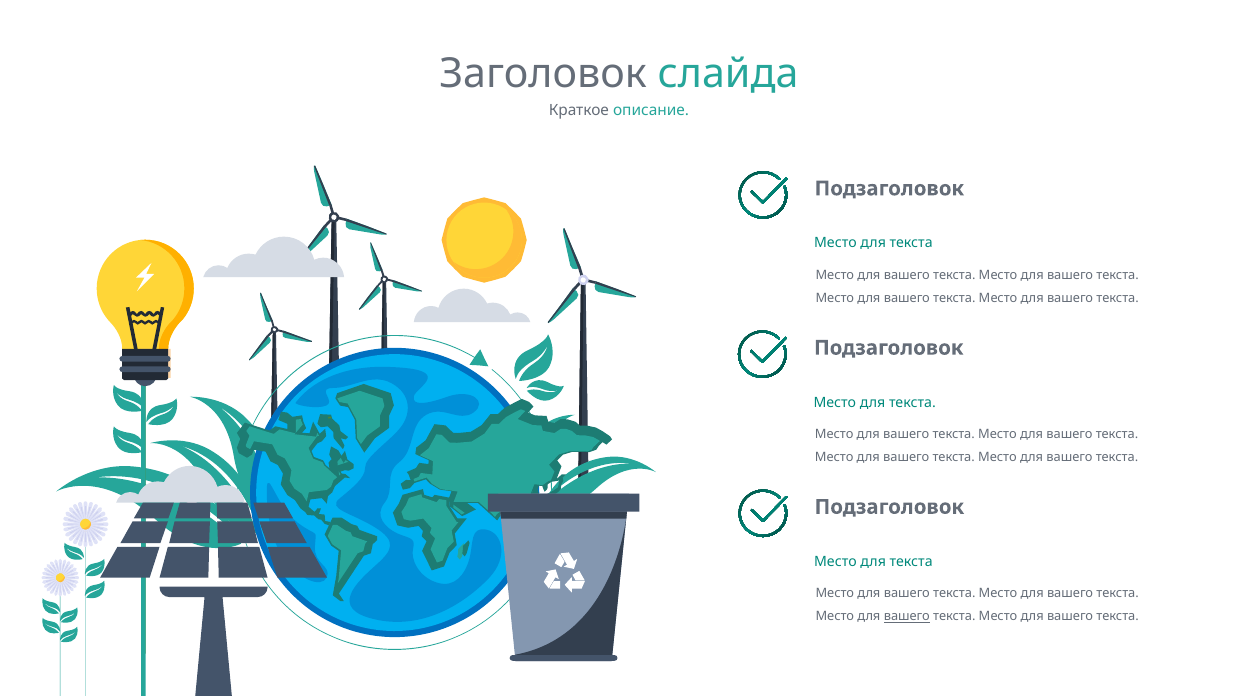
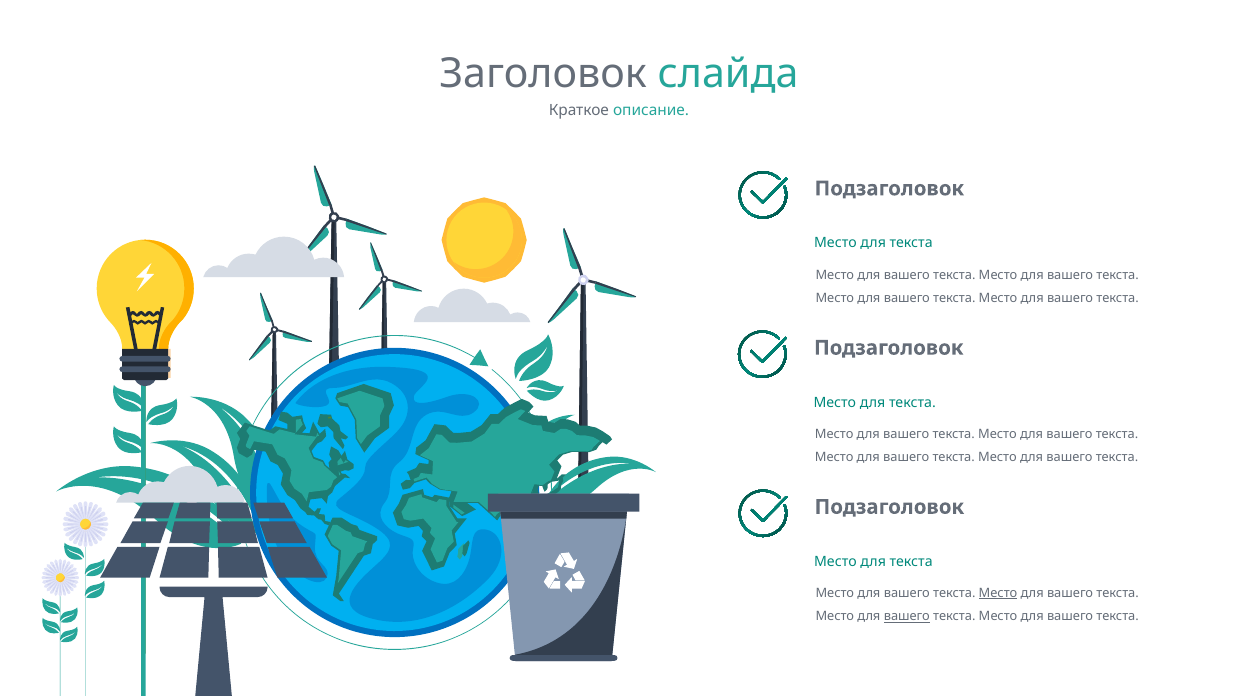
Место underline: none -> present (998, 593)
